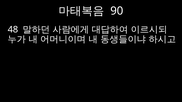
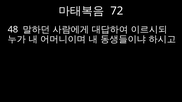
90: 90 -> 72 (117, 11)
